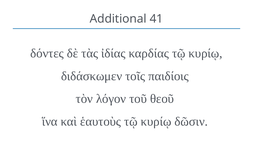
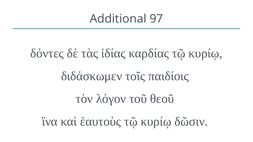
41: 41 -> 97 (156, 19)
